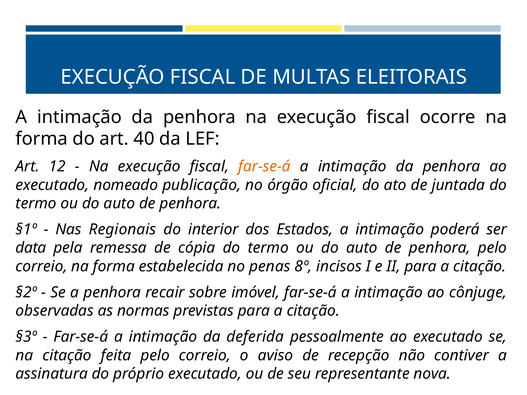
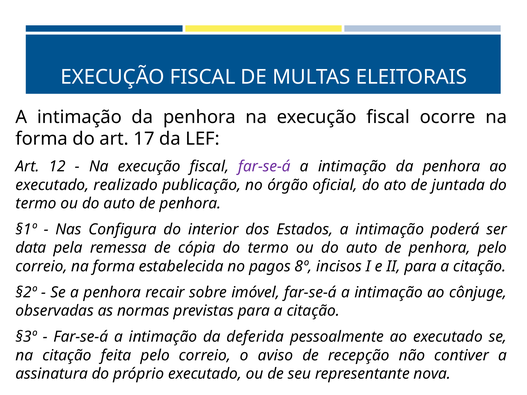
40: 40 -> 17 (144, 139)
far-se-á colour: orange -> purple (264, 167)
nomeado: nomeado -> realizado (126, 185)
Regionais: Regionais -> Configura (123, 230)
penas: penas -> pagos (270, 266)
